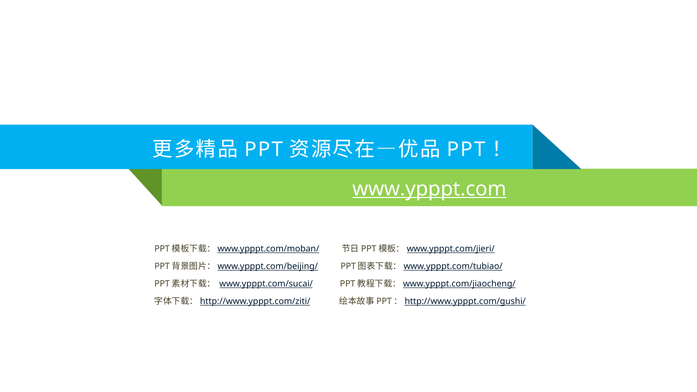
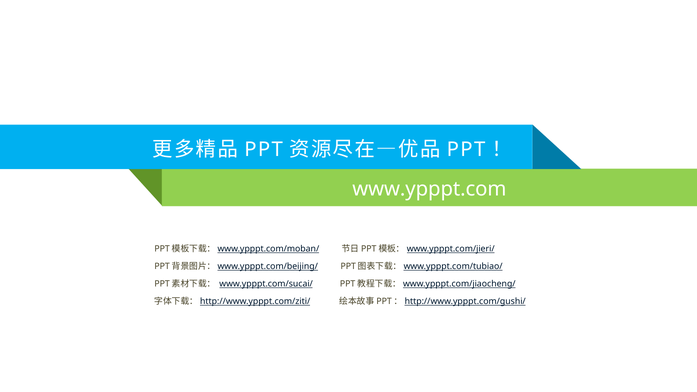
www.ypppt.com underline: present -> none (429, 189)
